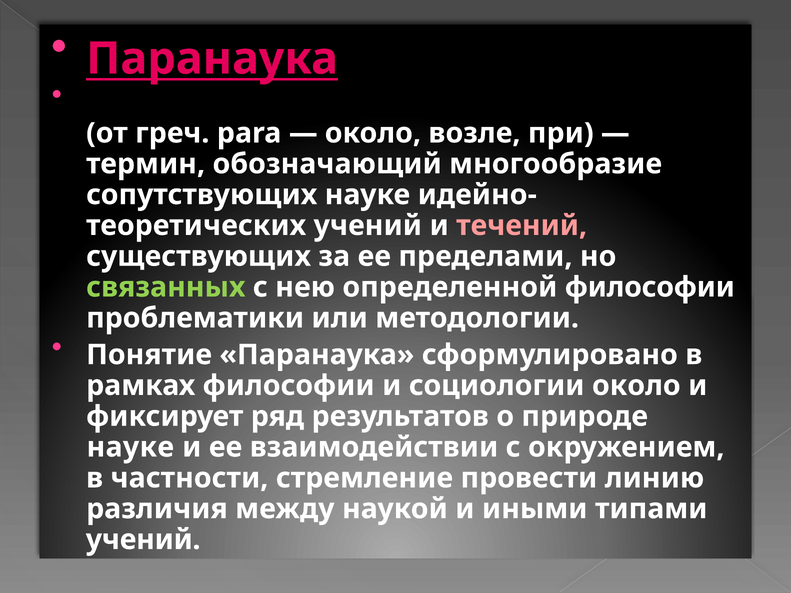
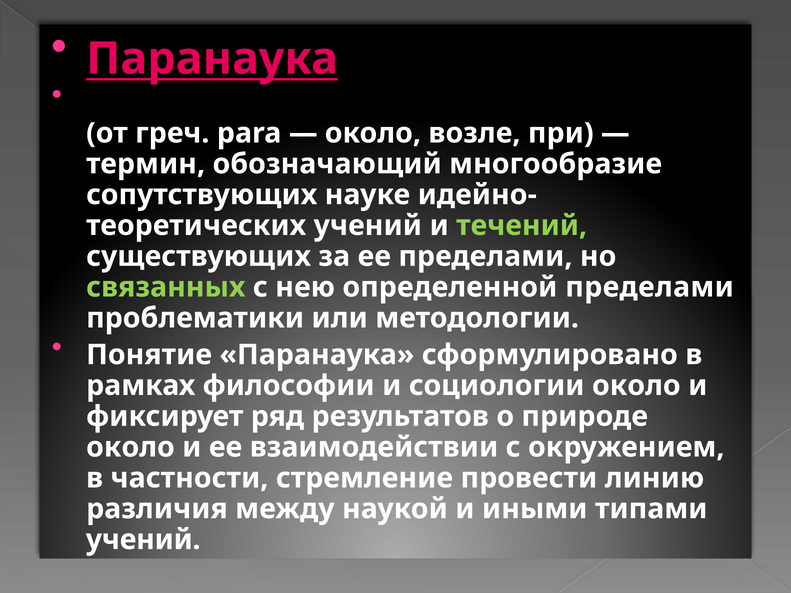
течений colour: pink -> light green (522, 226)
определенной философии: философии -> пределами (650, 287)
науке: науке -> около (130, 447)
